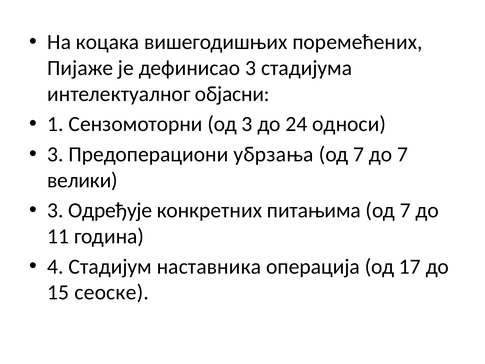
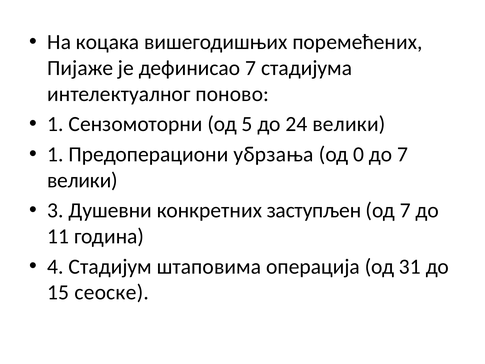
дефинисао 3: 3 -> 7 (251, 68)
објасни: објасни -> поново (232, 94)
од 3: 3 -> 5 (247, 124)
24 односи: односи -> велики (349, 124)
3: 3 -> 1 (55, 154)
7: 7 -> 0 (359, 154)
Одређује: Одређује -> Душевни (110, 210)
питањима: питањима -> заступљен (314, 210)
наставника: наставника -> штаповима (209, 266)
17: 17 -> 31 (410, 266)
